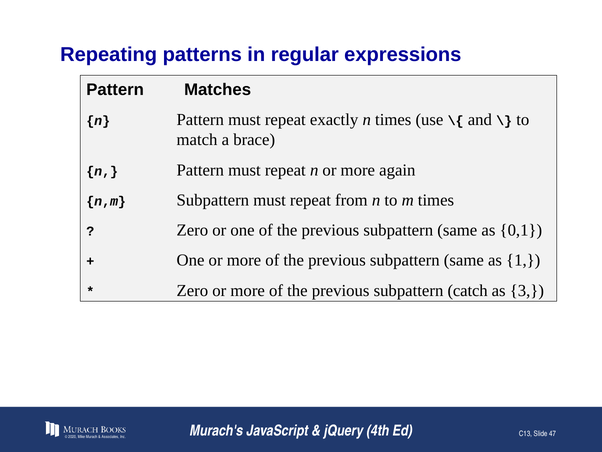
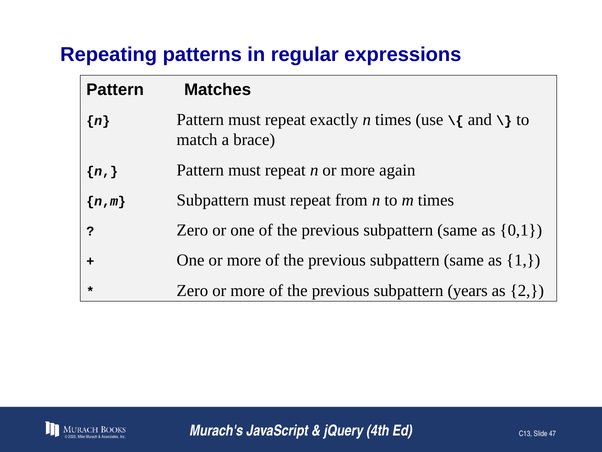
catch: catch -> years (468, 290)
3: 3 -> 2 (527, 290)
